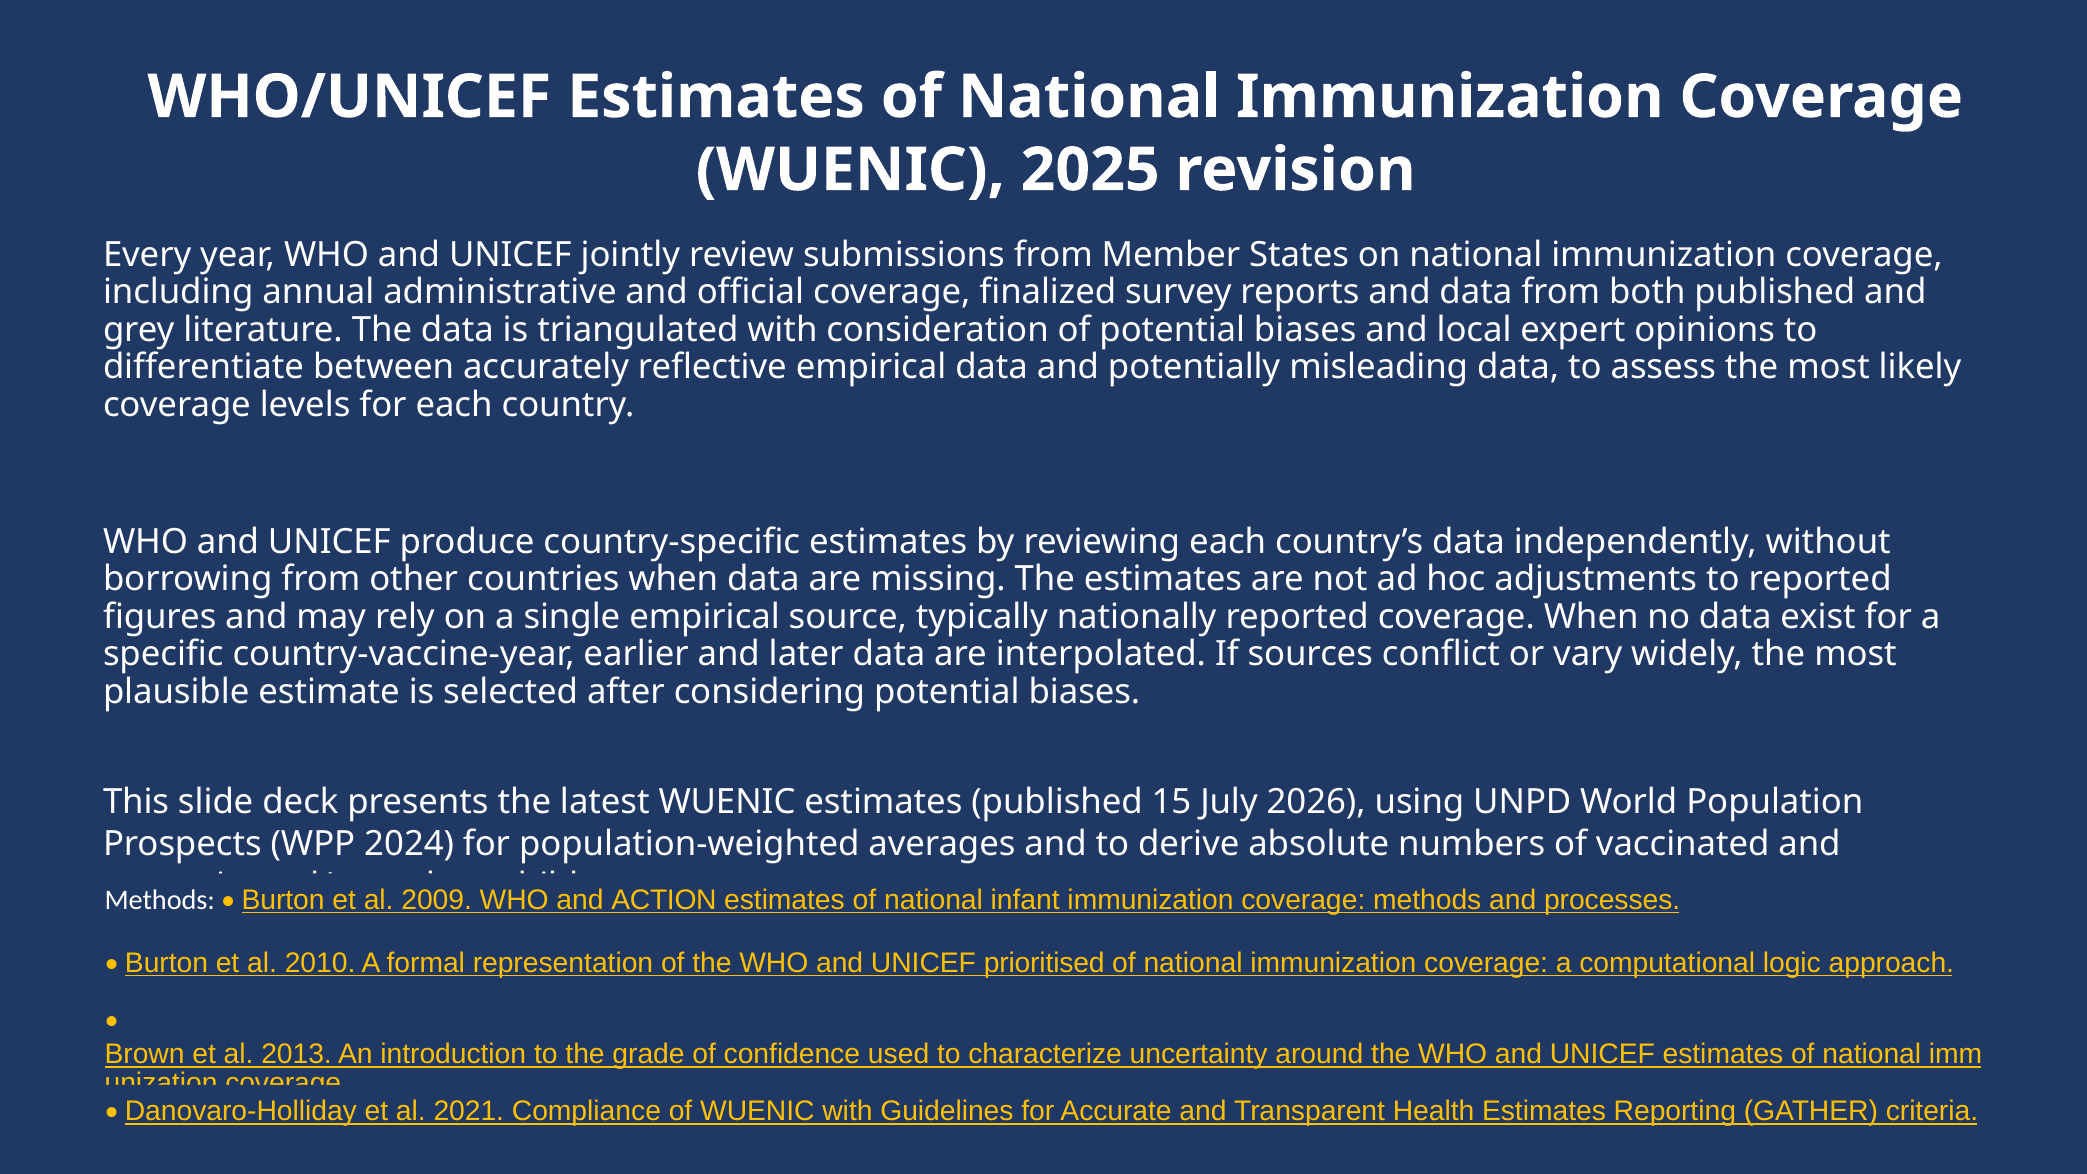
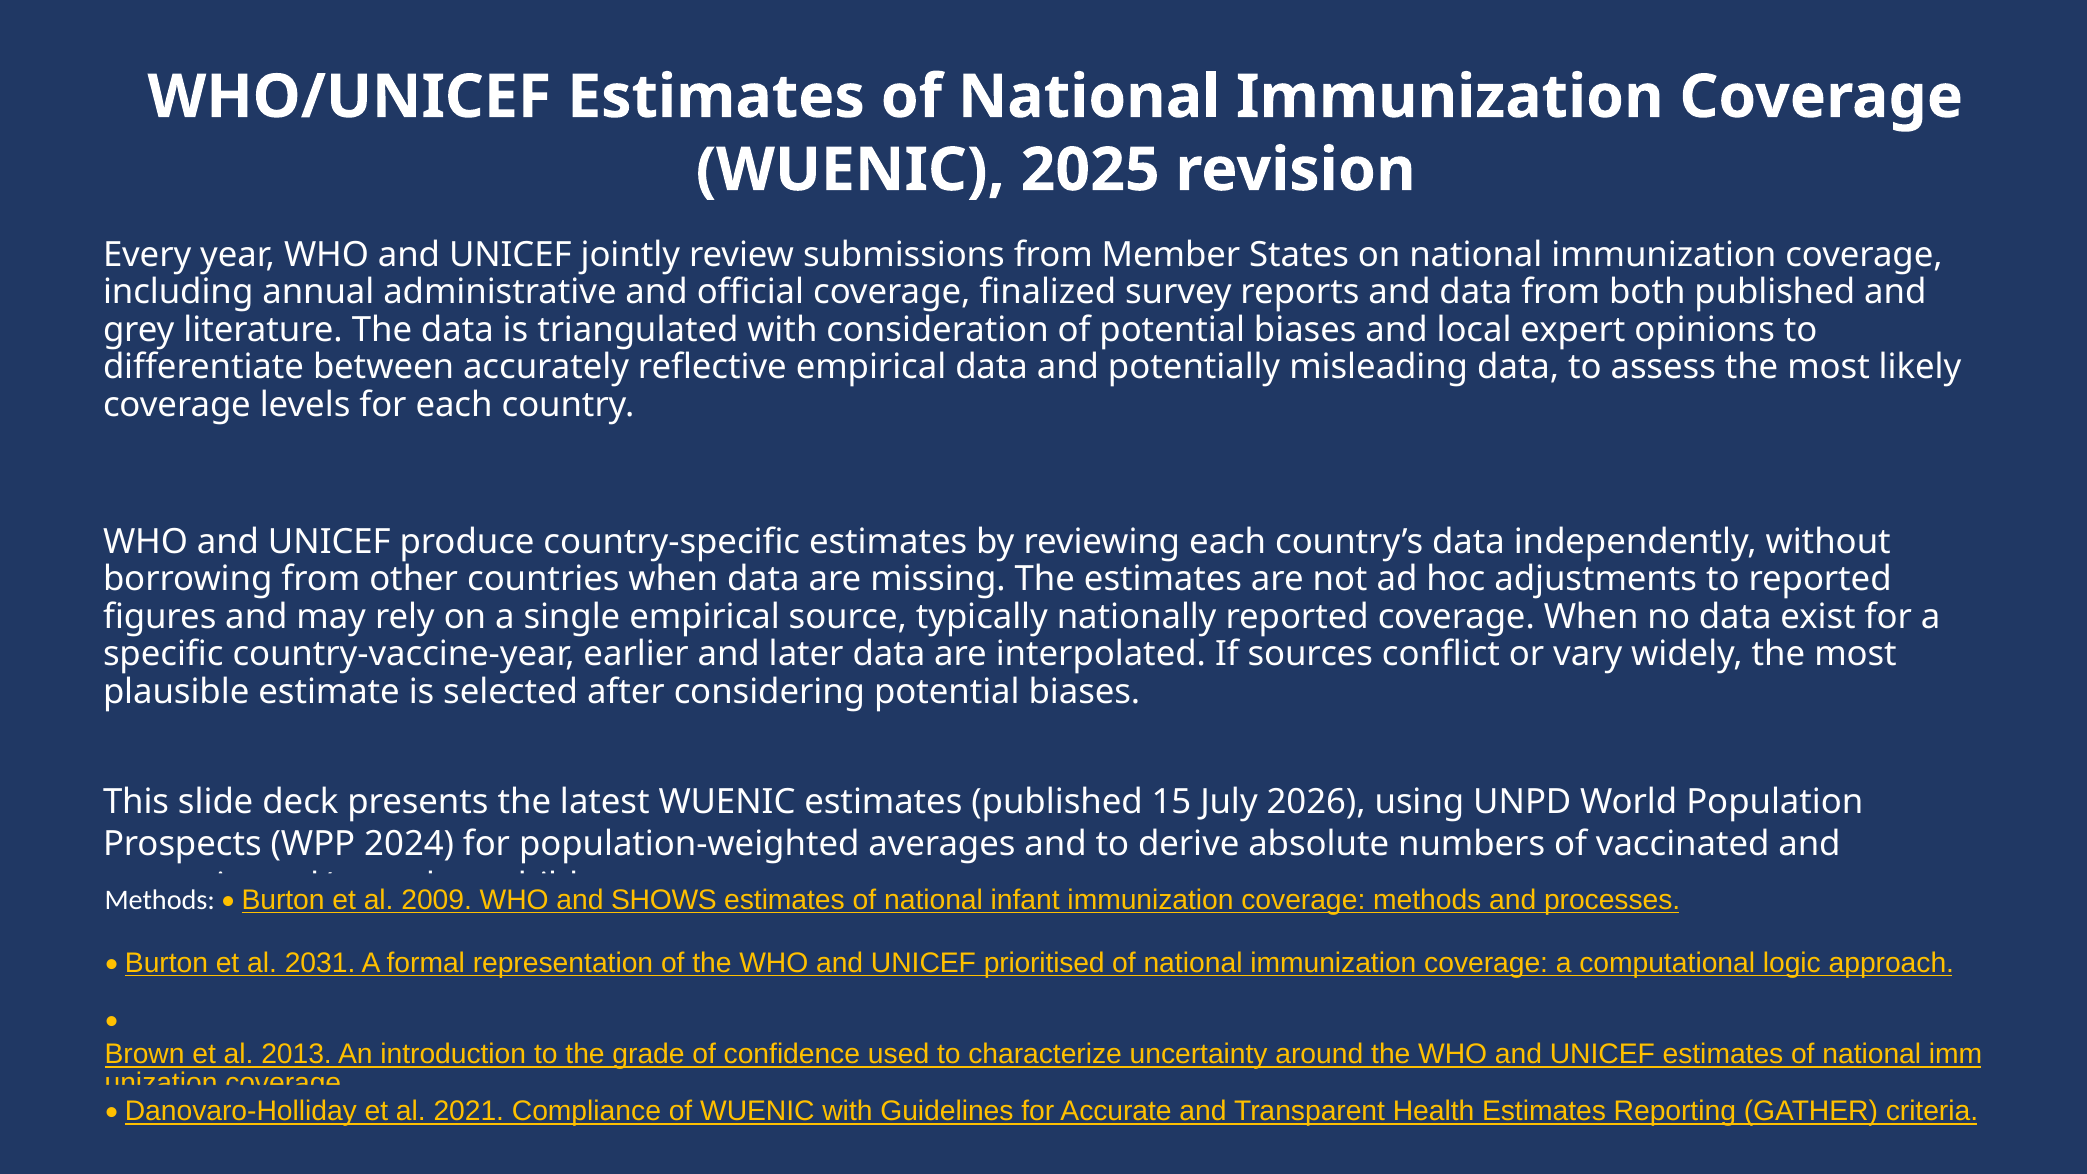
ACTION: ACTION -> SHOWS (664, 900)
2010: 2010 -> 2031 (320, 963)
